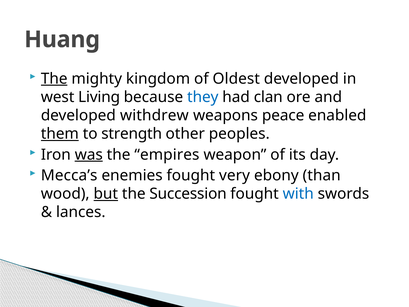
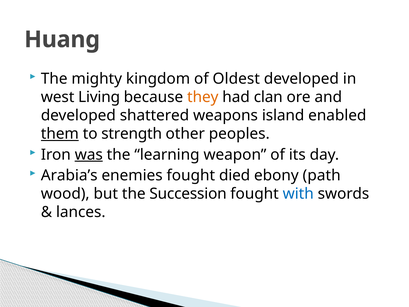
The underline: present -> none (54, 79)
they colour: blue -> orange (203, 97)
withdrew: withdrew -> shattered (154, 115)
peace: peace -> island (283, 115)
empires: empires -> learning (167, 155)
Mecca’s: Mecca’s -> Arabia’s (69, 175)
very: very -> died (235, 175)
than: than -> path (322, 175)
but underline: present -> none (106, 194)
